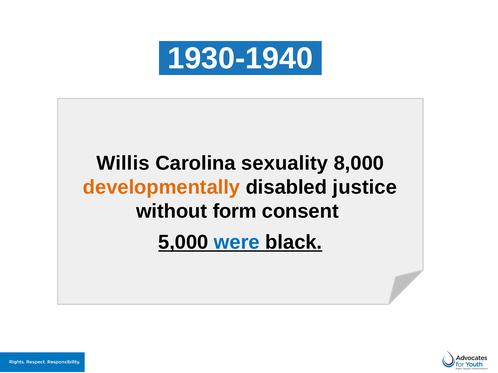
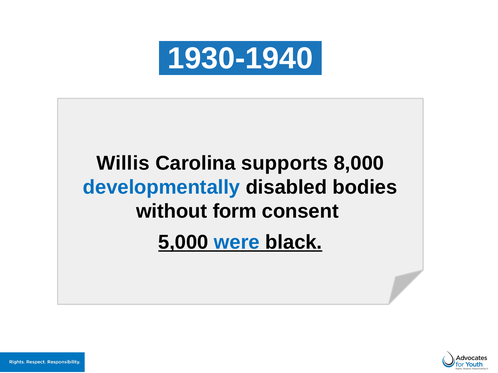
sexuality: sexuality -> supports (285, 163)
developmentally colour: orange -> blue (162, 188)
justice: justice -> bodies (365, 188)
